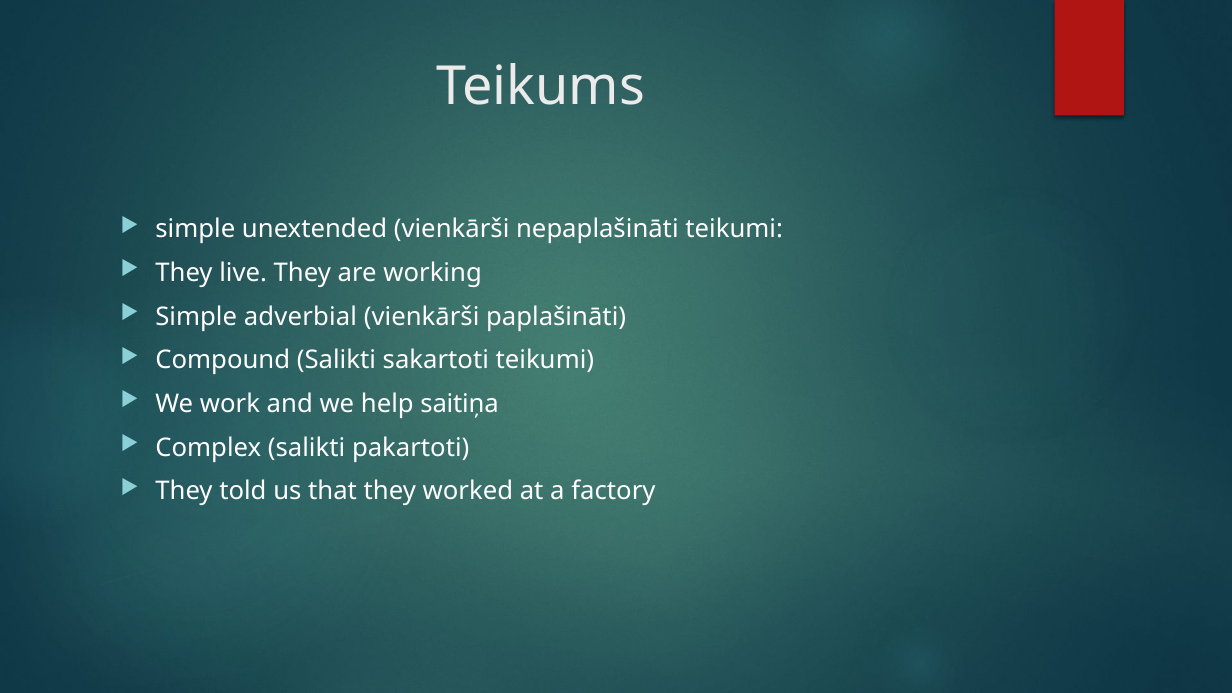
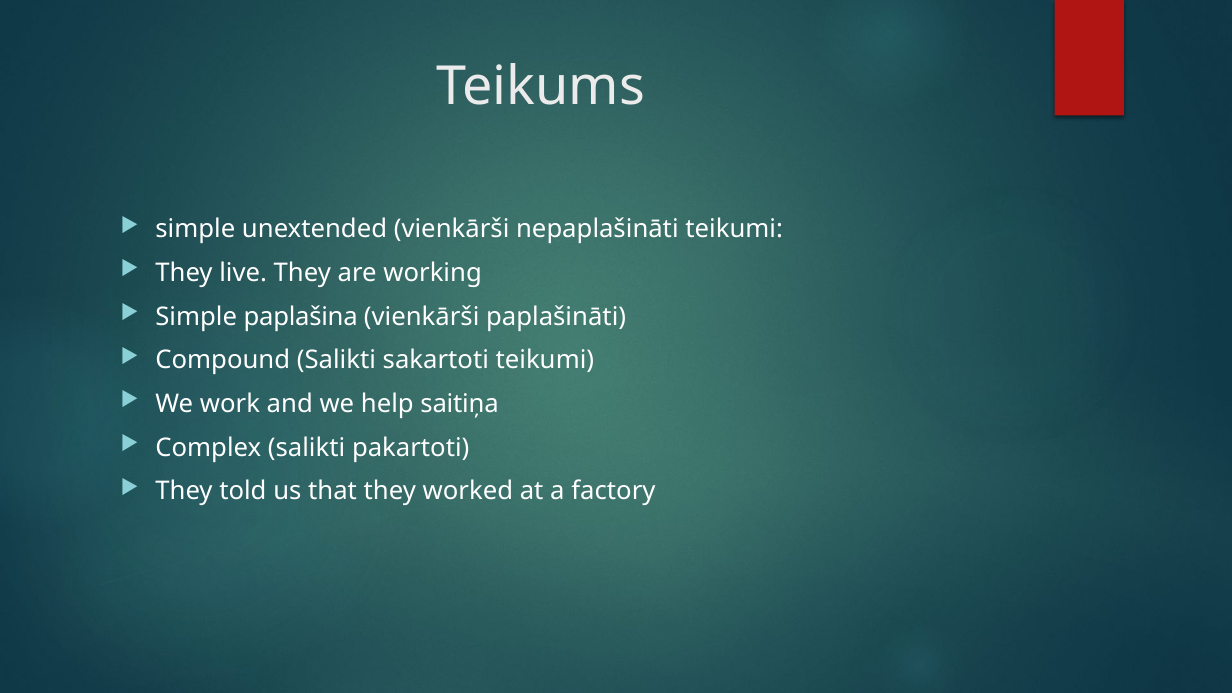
adverbial: adverbial -> paplašina (301, 317)
